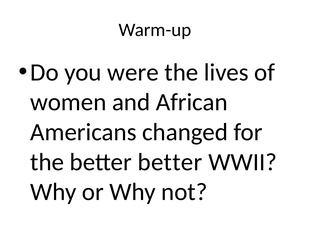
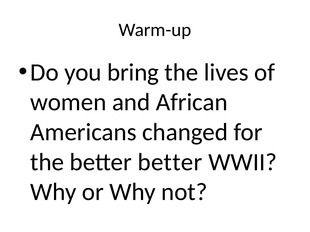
were: were -> bring (133, 73)
